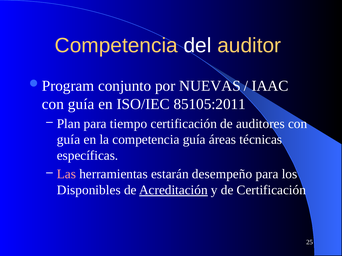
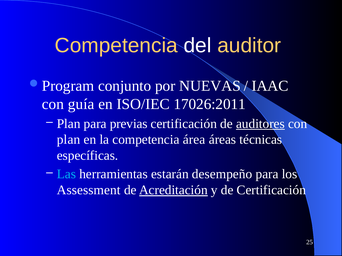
85105:2011: 85105:2011 -> 17026:2011 (210, 104)
tiempo: tiempo -> previas (129, 124)
auditores underline: none -> present (260, 124)
guía: guía -> plan (69, 140)
competencia guía: guía -> área (194, 140)
Las colour: pink -> light blue (66, 174)
Disponibles: Disponibles -> Assessment (89, 190)
